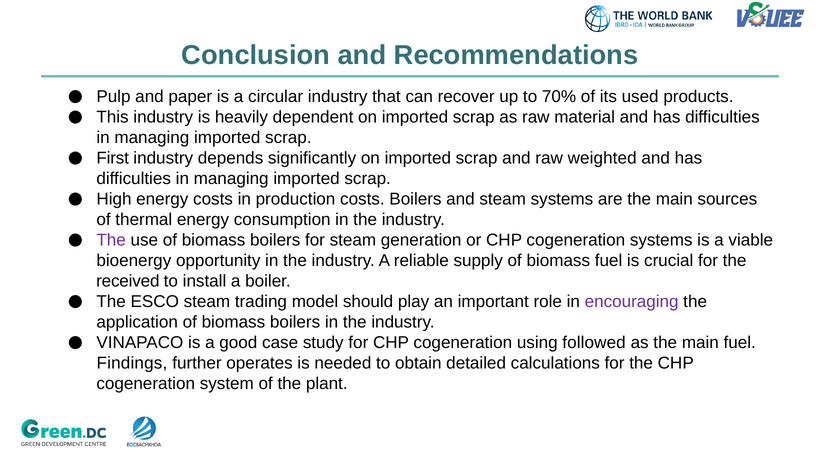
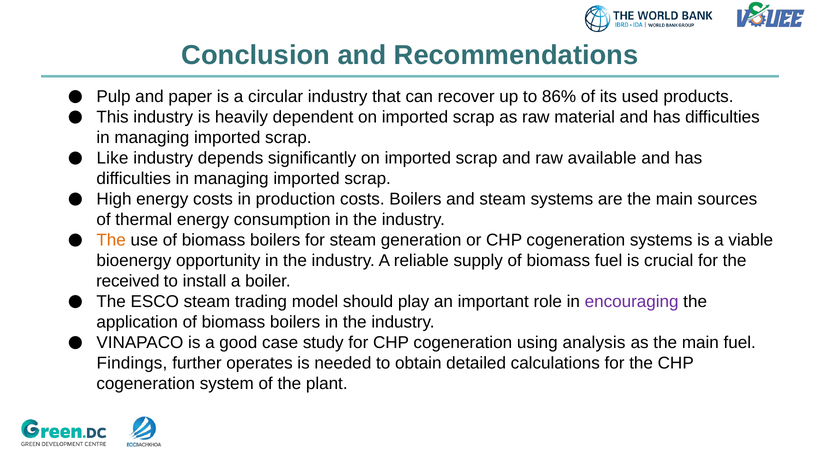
70%: 70% -> 86% (559, 97)
First: First -> Like (112, 158)
weighted: weighted -> available (602, 158)
The colour: purple -> orange (111, 240)
followed: followed -> analysis (594, 343)
